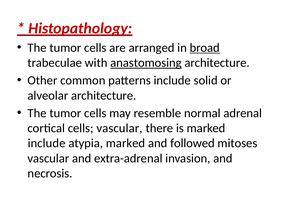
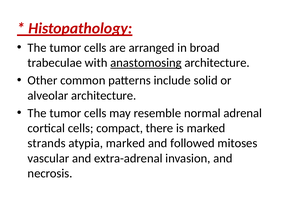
broad underline: present -> none (205, 48)
cells vascular: vascular -> compact (120, 128)
include: include -> strands (47, 143)
